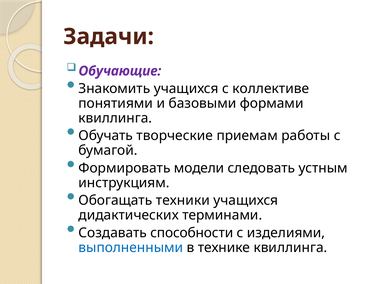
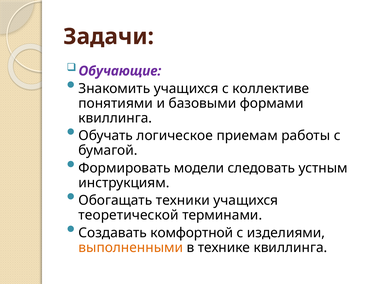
творческие: творческие -> логическое (175, 136)
дидактических: дидактических -> теоретической (129, 215)
способности: способности -> комфортной (192, 233)
выполненными colour: blue -> orange (131, 248)
